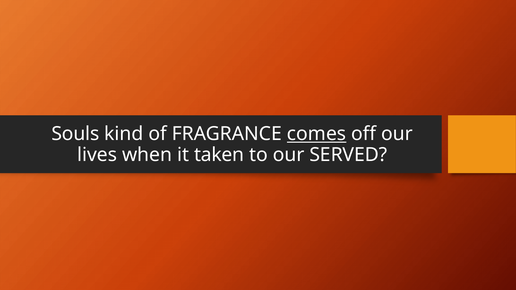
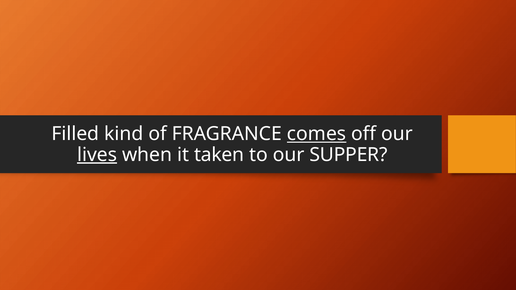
Souls: Souls -> Filled (75, 134)
lives underline: none -> present (97, 155)
SERVED: SERVED -> SUPPER (348, 155)
